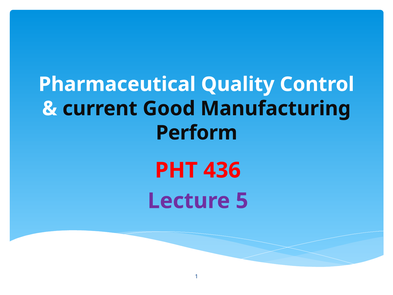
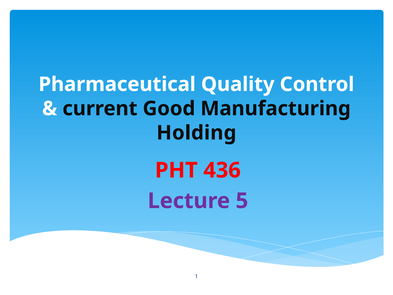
Perform: Perform -> Holding (196, 133)
